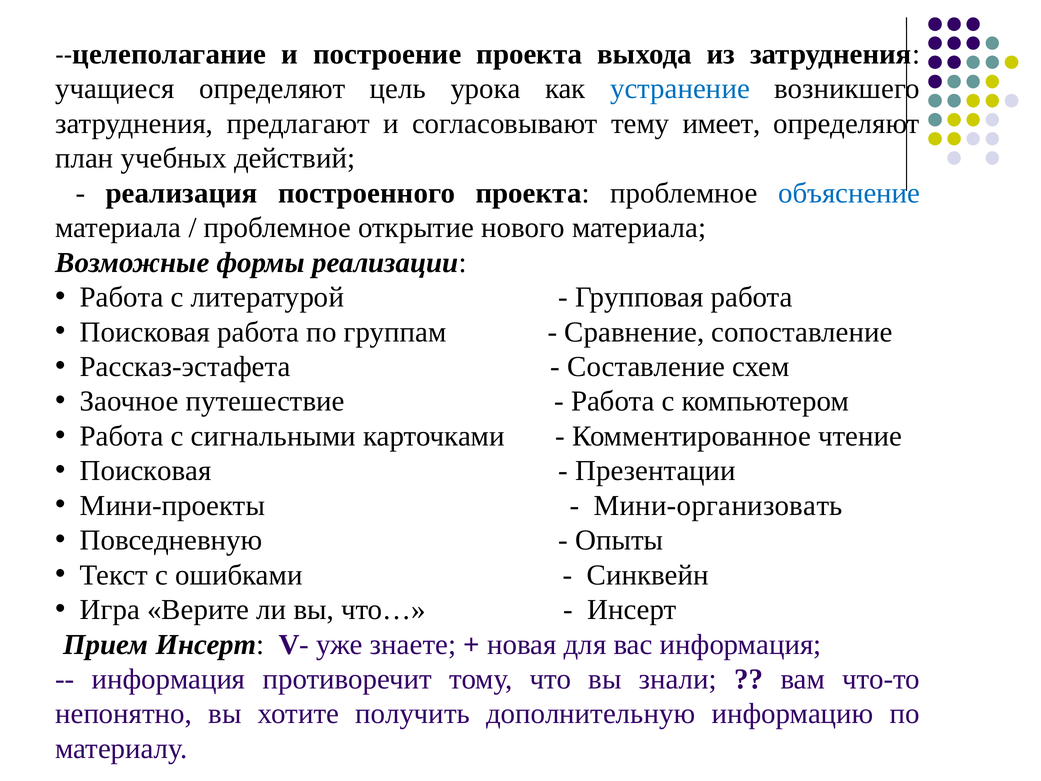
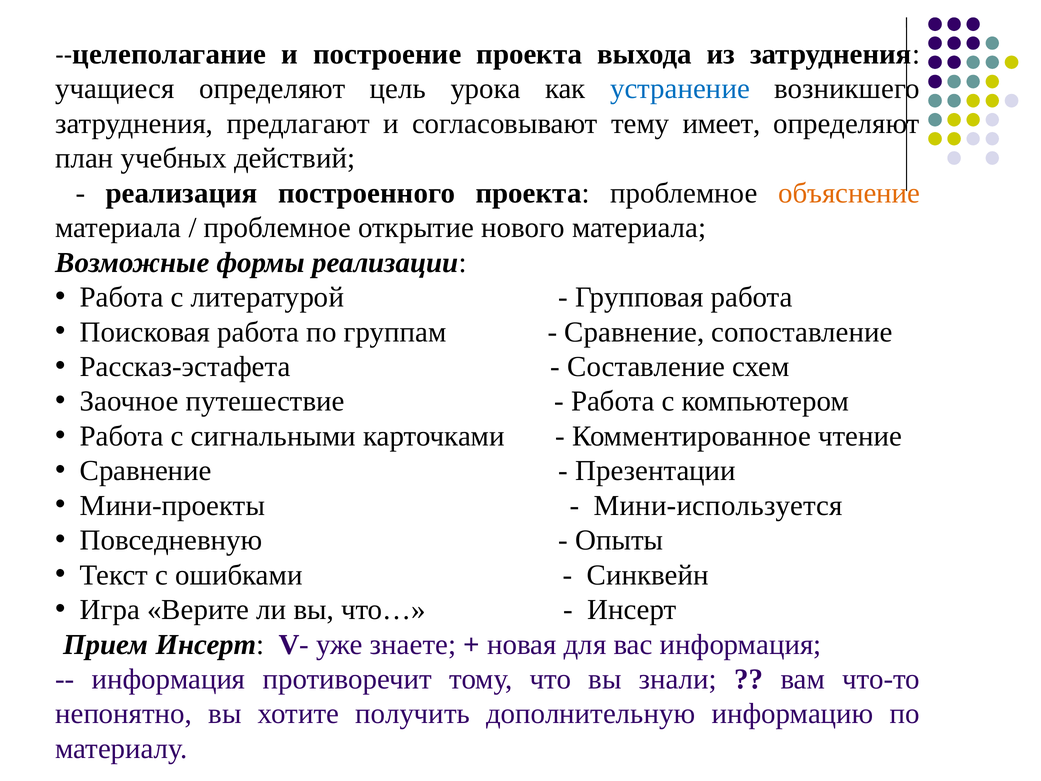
объяснение colour: blue -> orange (849, 193)
Поисковая: Поисковая -> Сравнение (146, 471)
Мини-организовать: Мини-организовать -> Мини-используется (718, 505)
